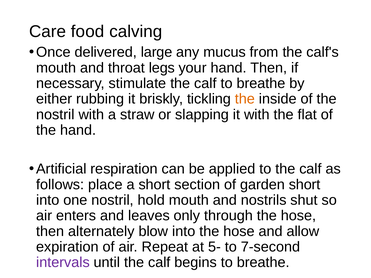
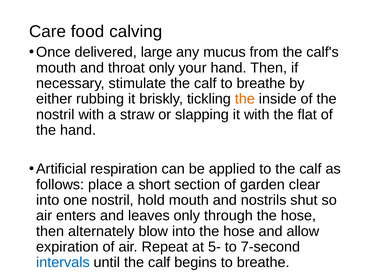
throat legs: legs -> only (162, 68)
garden short: short -> clear (305, 185)
intervals colour: purple -> blue (63, 263)
